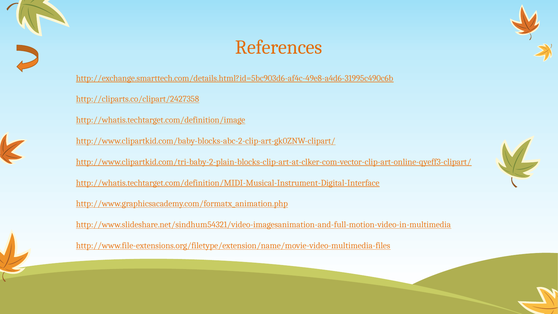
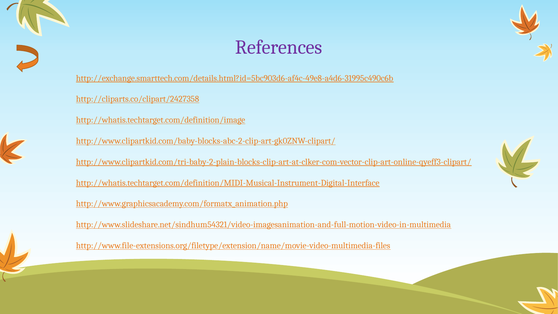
References colour: orange -> purple (279, 47)
